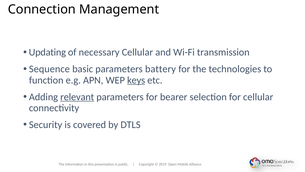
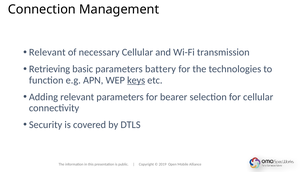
Updating: Updating -> Relevant (47, 52)
Sequence: Sequence -> Retrieving (50, 69)
relevant underline: present -> none (77, 97)
